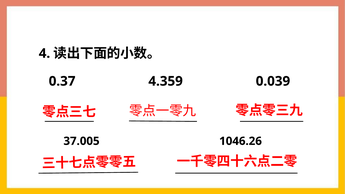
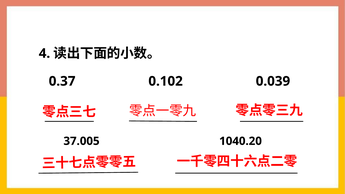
4.359: 4.359 -> 0.102 (166, 81)
1046.26: 1046.26 -> 1040.20 (241, 141)
